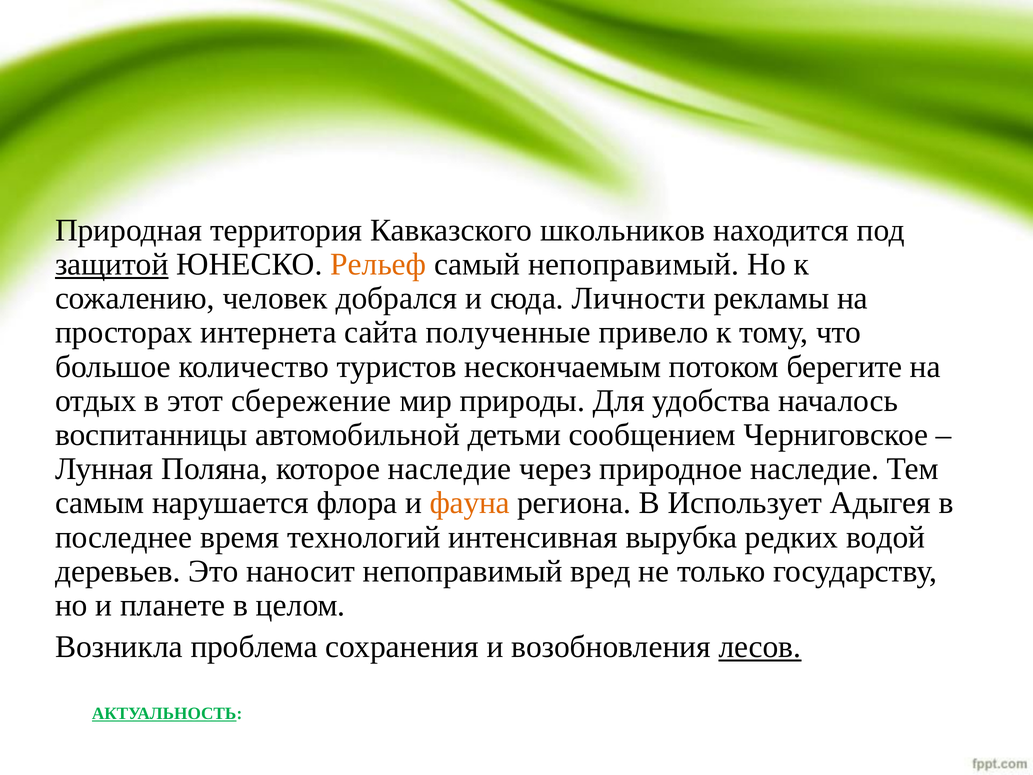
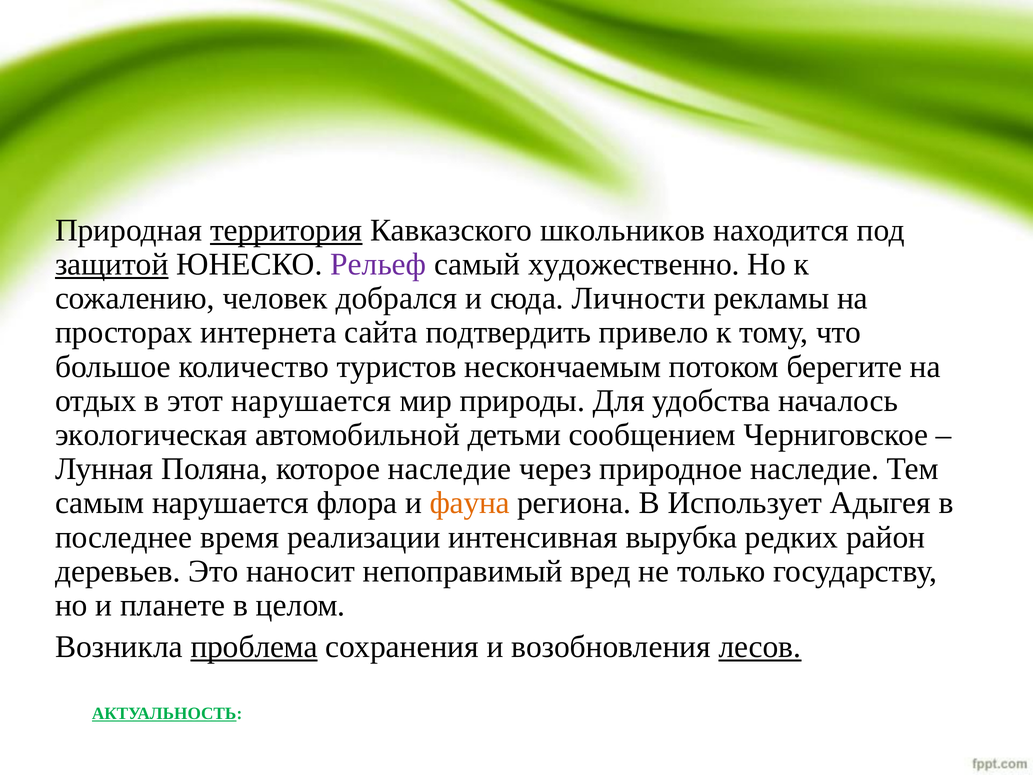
территория underline: none -> present (286, 230)
Рельеф colour: orange -> purple (378, 264)
самый непоправимый: непоправимый -> художественно (634, 264)
полученные: полученные -> подтвердить (508, 332)
этот сбережение: сбережение -> нарушается (311, 401)
воспитанницы: воспитанницы -> экологическая (151, 435)
технологий: технологий -> реализации (364, 537)
водой: водой -> район (886, 537)
проблема underline: none -> present (254, 647)
